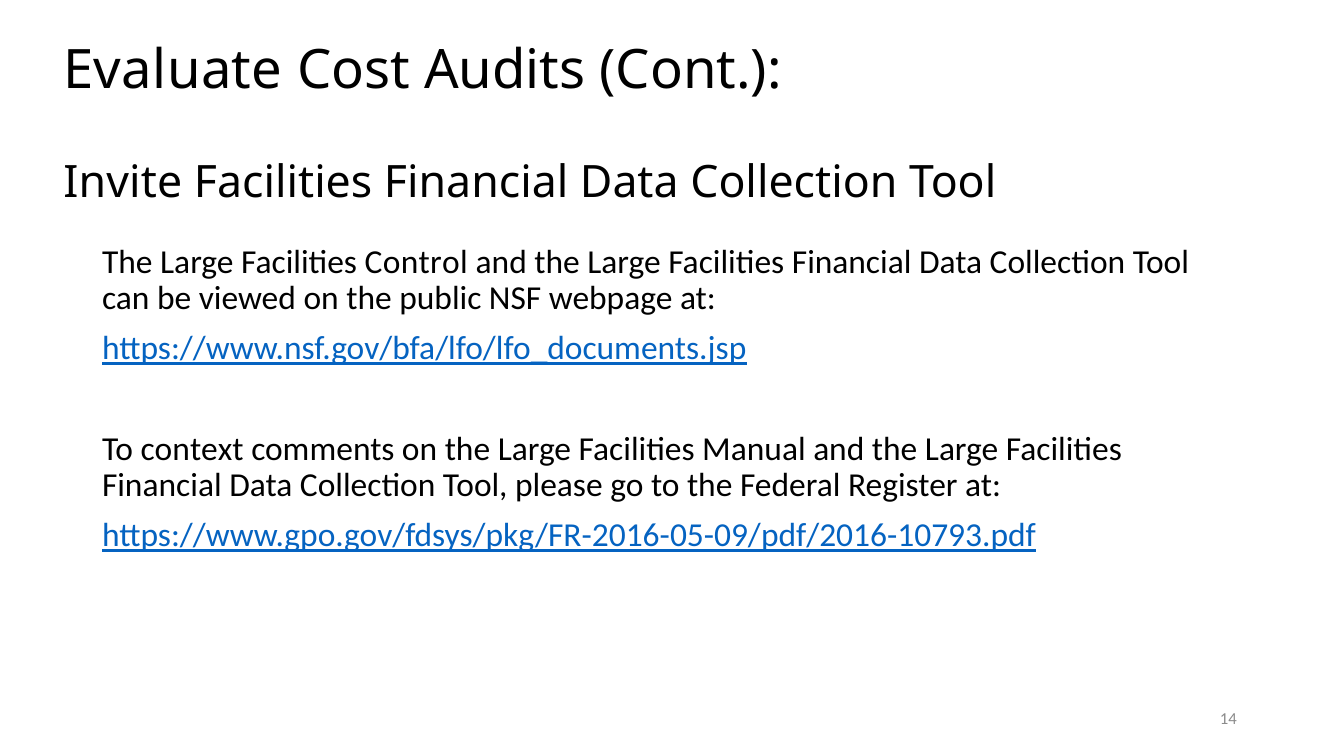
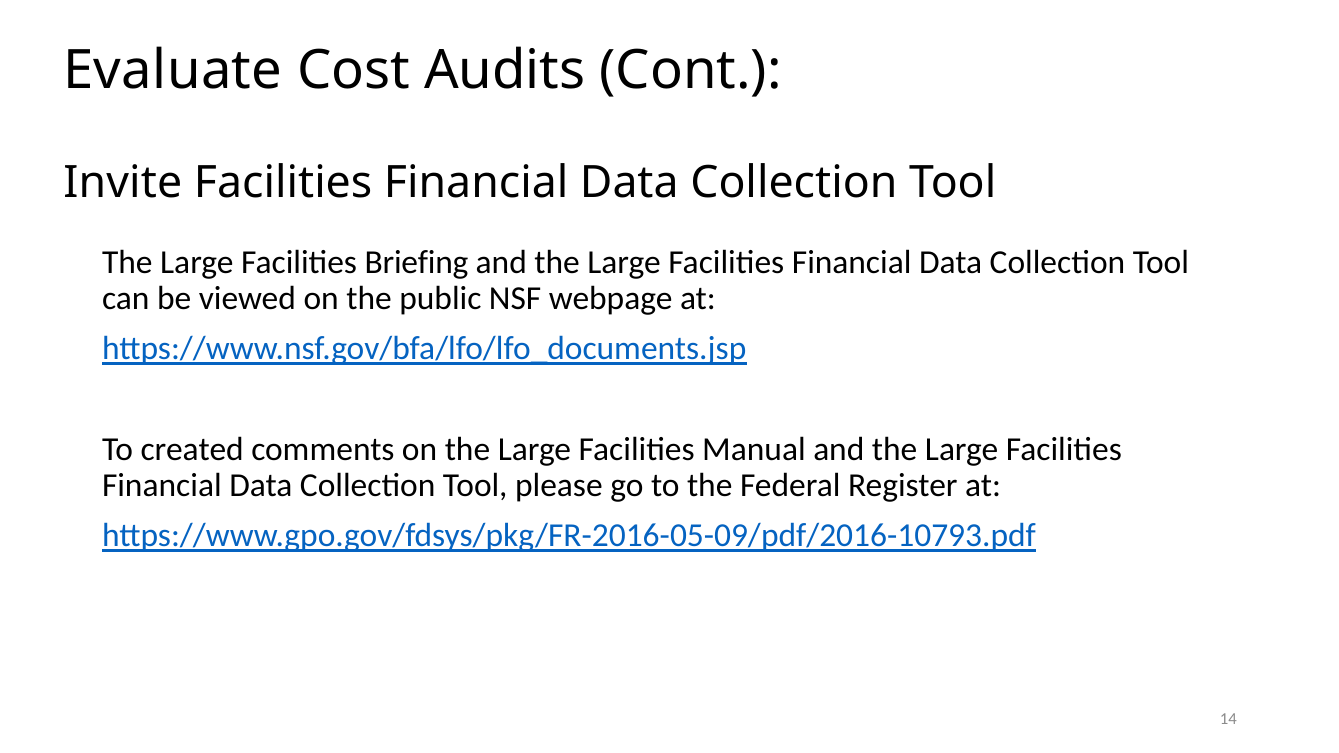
Control: Control -> Briefing (416, 262)
context: context -> created (192, 449)
